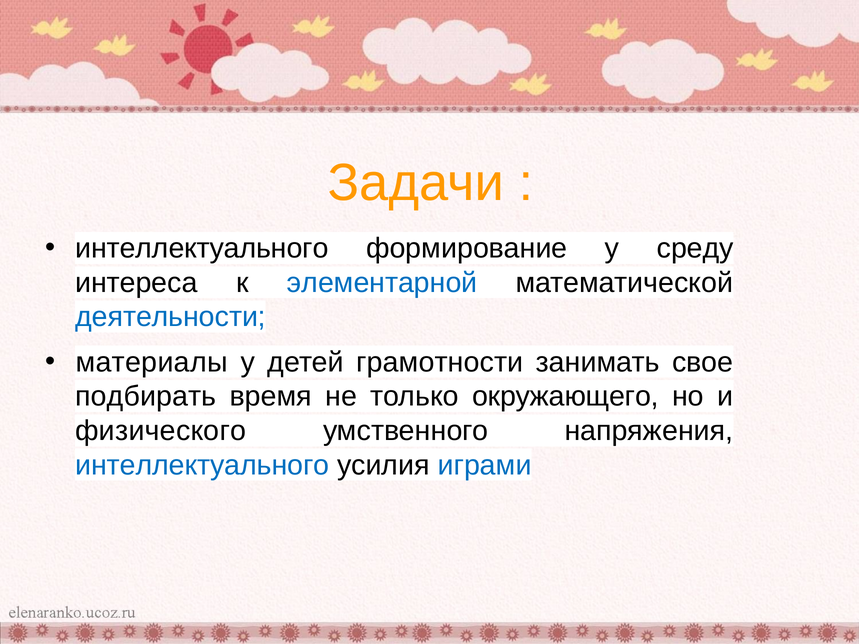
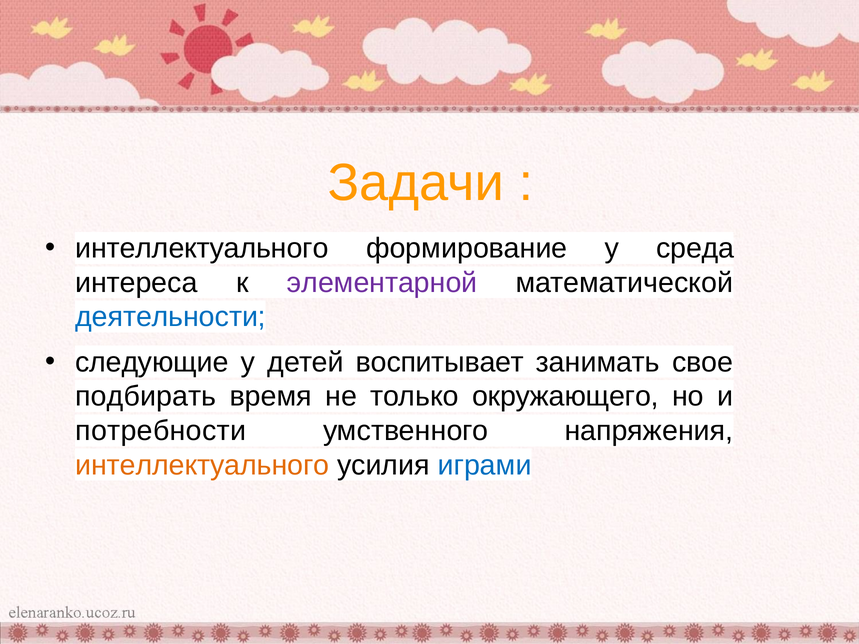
среду: среду -> среда (695, 248)
элементарной colour: blue -> purple (382, 283)
материалы: материалы -> следующие (152, 362)
грамотности: грамотности -> воспитывает (440, 362)
физического: физического -> потребности (161, 431)
интеллектуального colour: blue -> orange (202, 465)
